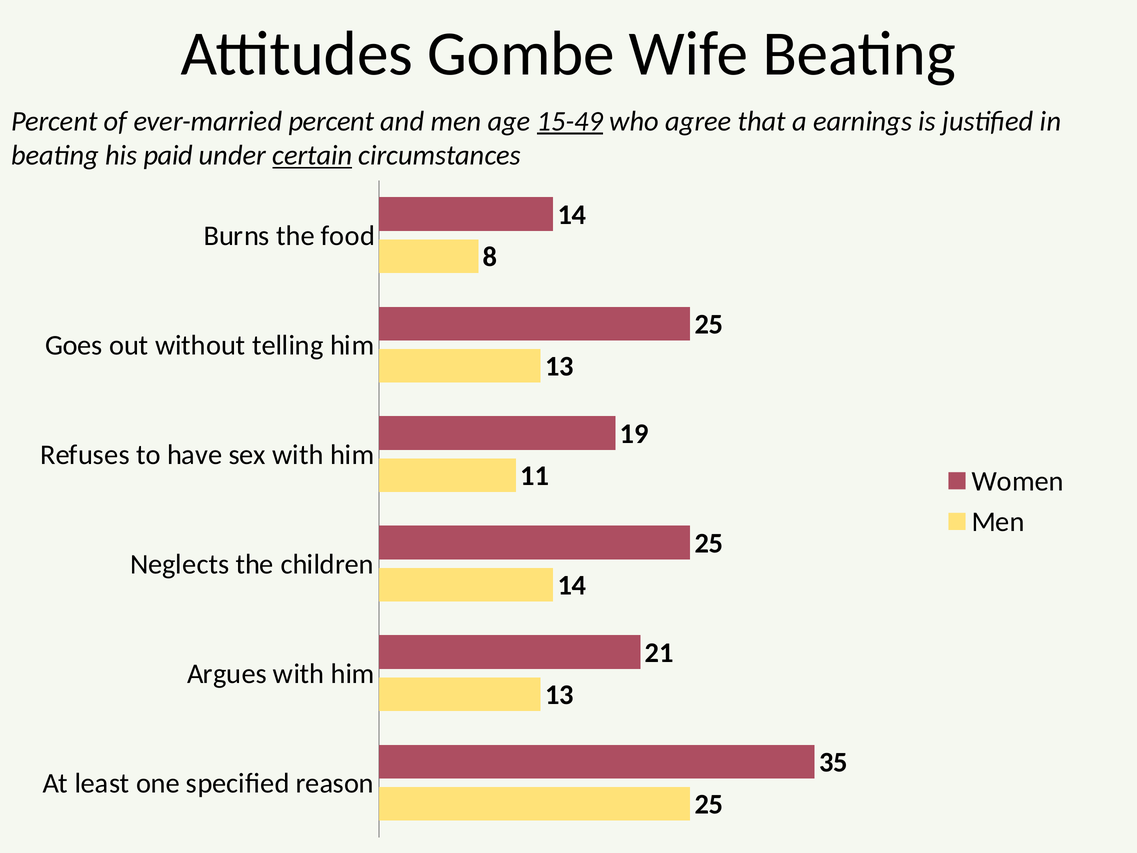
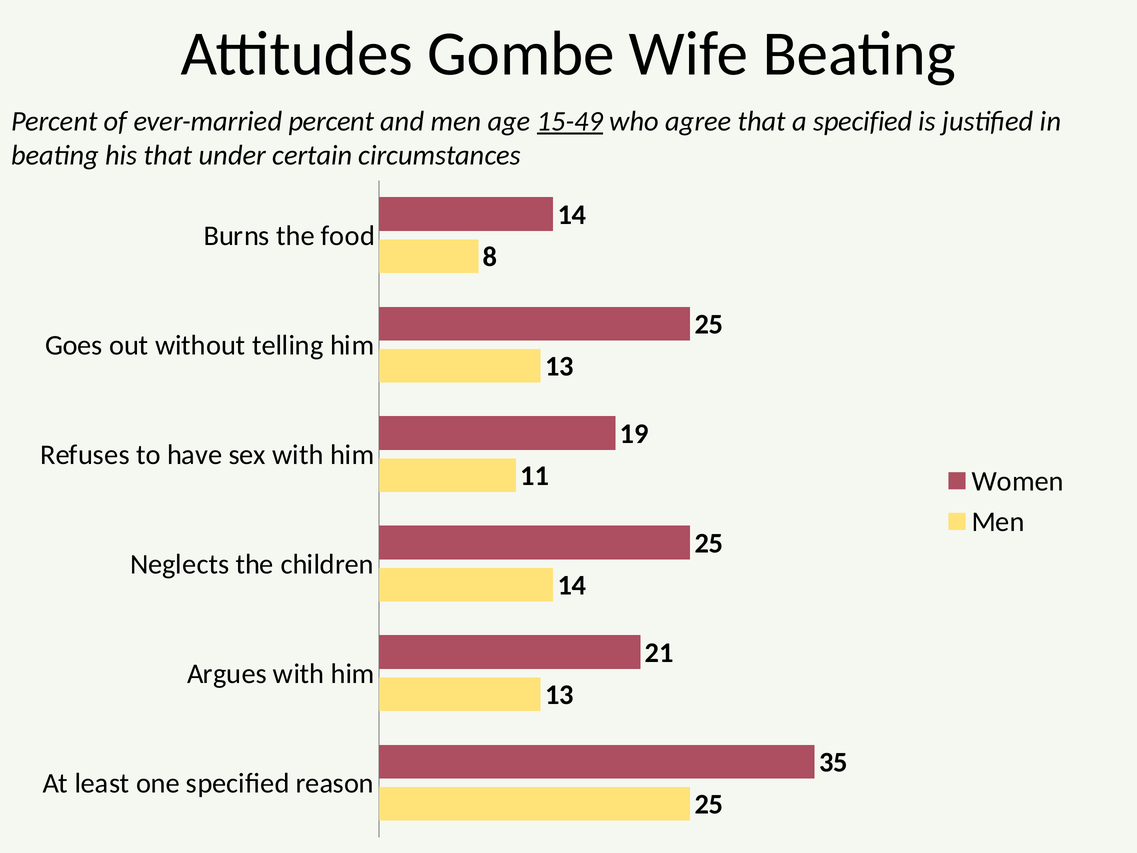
a earnings: earnings -> specified (863, 121)
his paid: paid -> that (168, 155)
certain underline: present -> none (312, 155)
